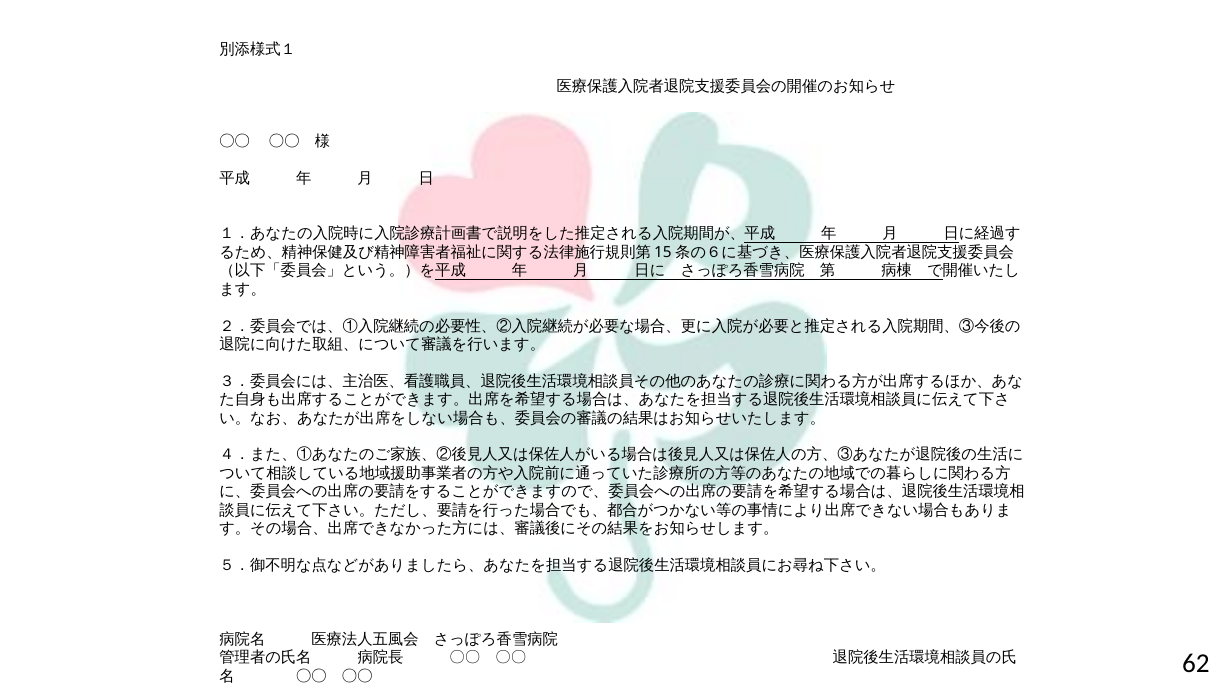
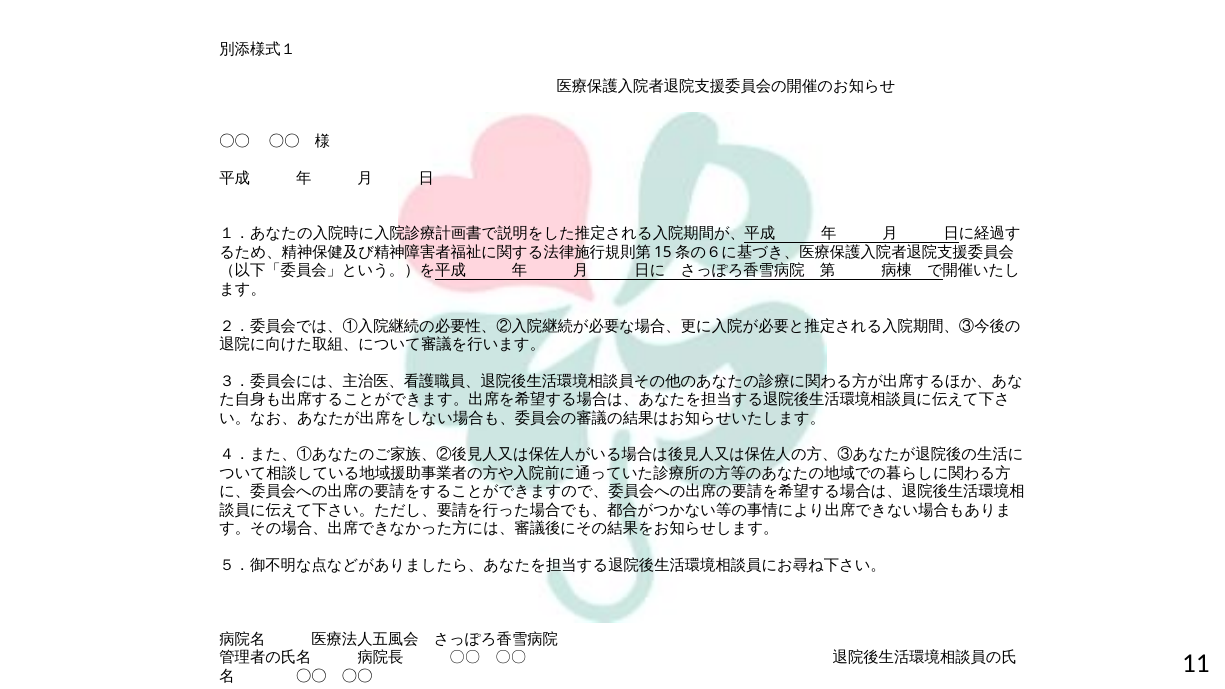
62: 62 -> 11 (1196, 663)
